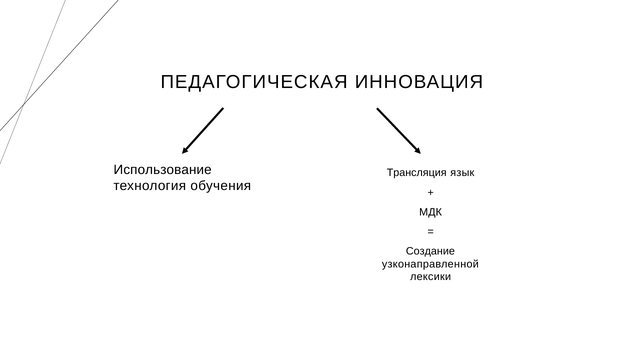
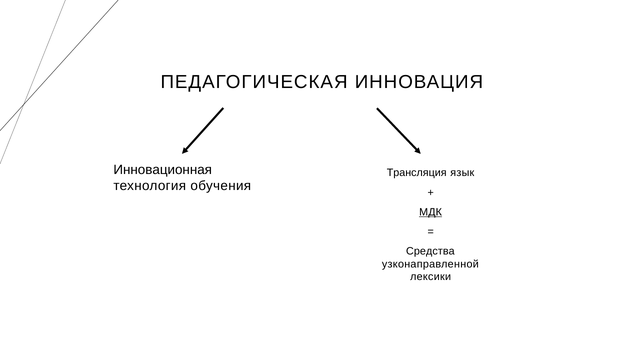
Использование: Использование -> Инновационная (163, 170)
МДК underline: none -> present (431, 212)
Создание: Создание -> Средства (430, 251)
